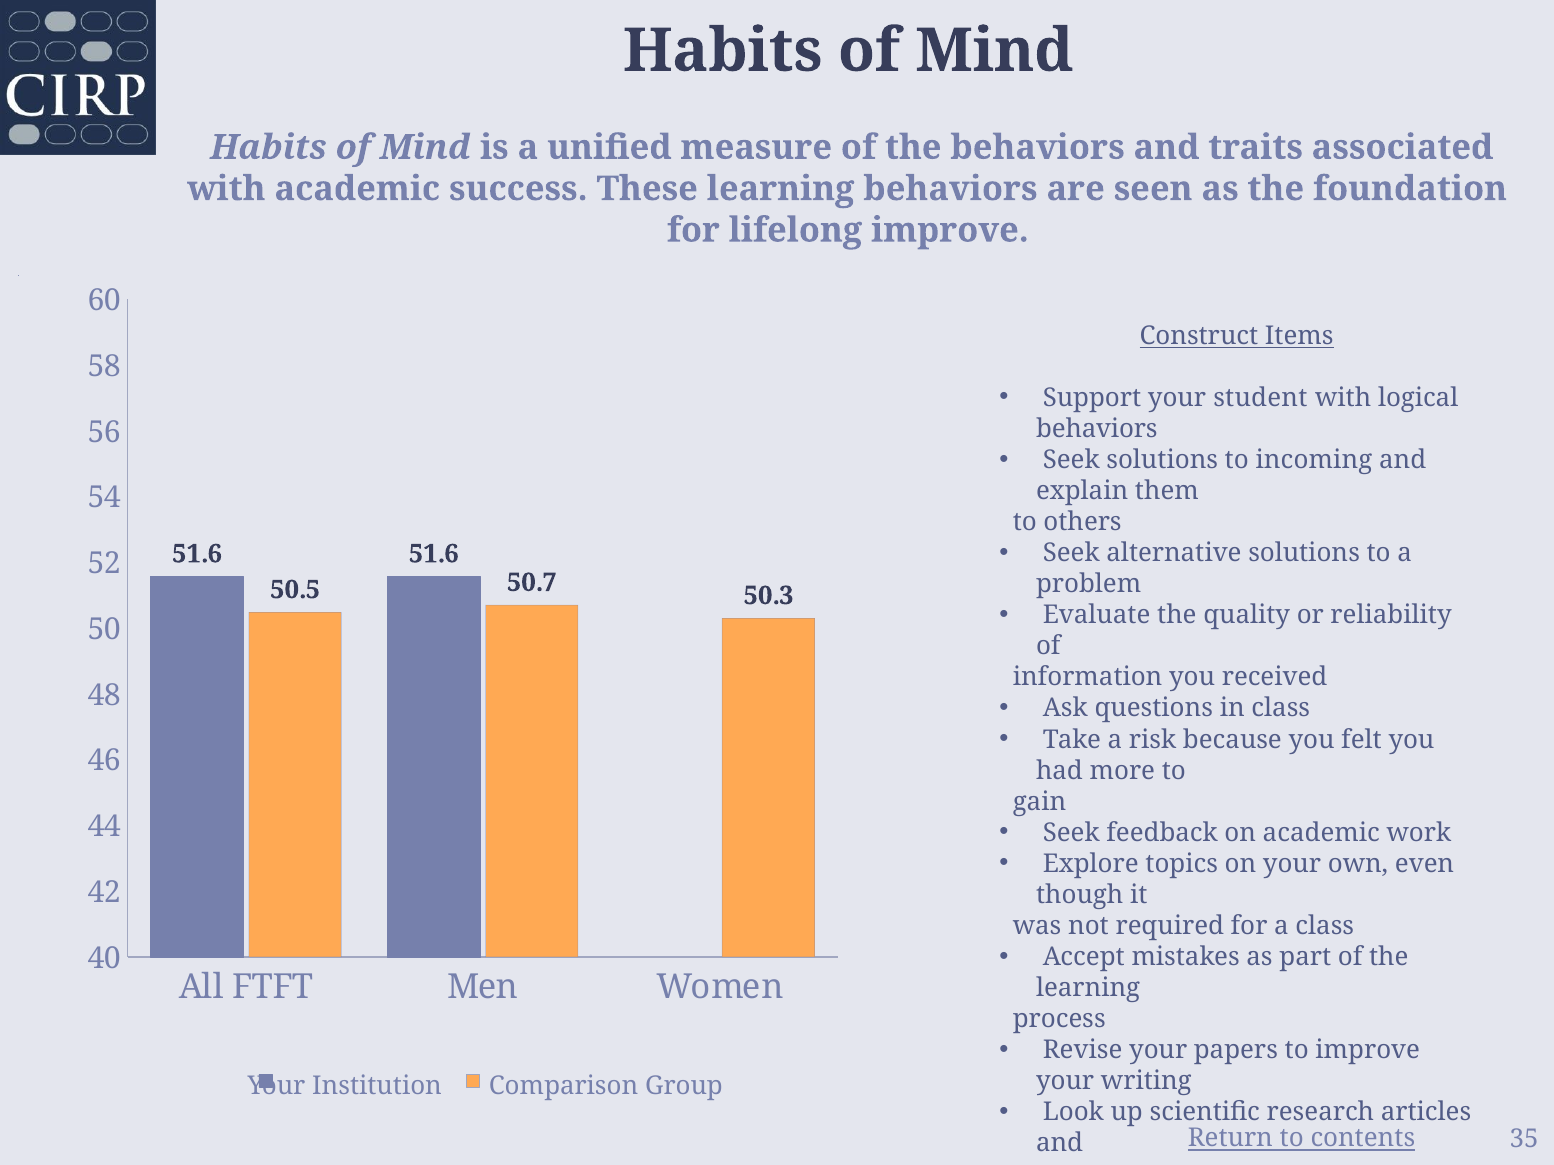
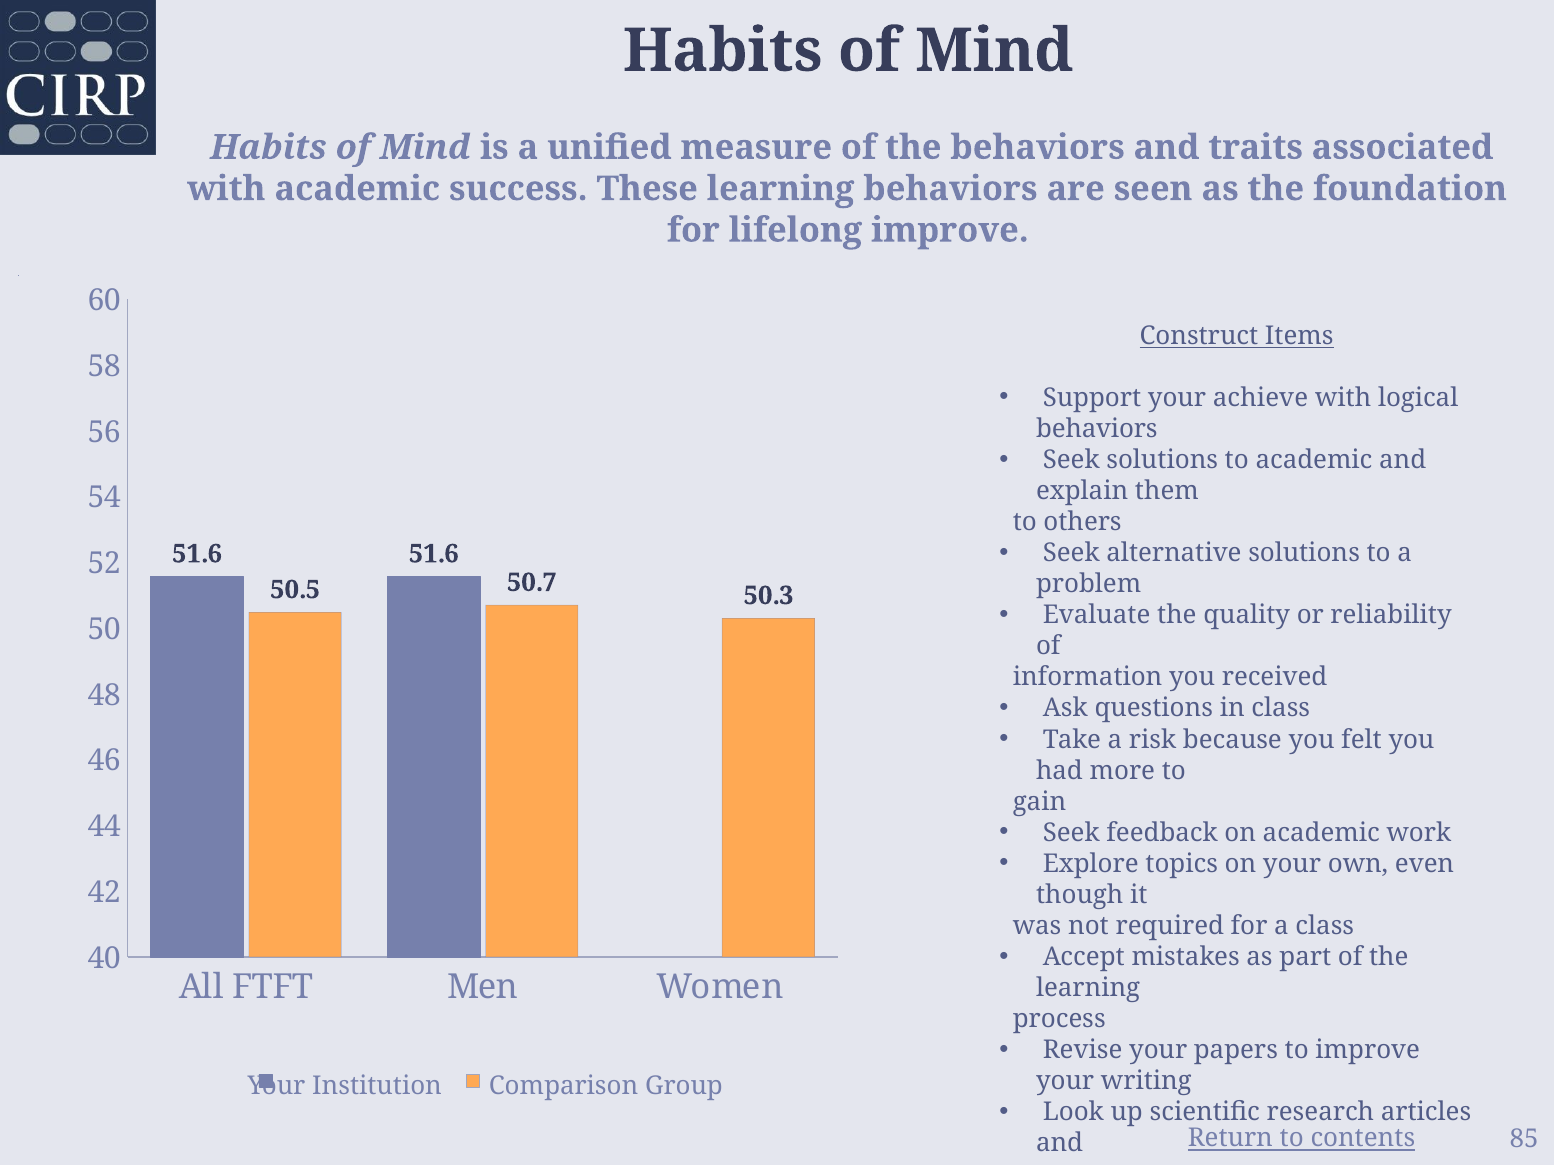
student: student -> achieve (1260, 398)
to incoming: incoming -> academic (1314, 460)
35: 35 -> 85 (1524, 1139)
